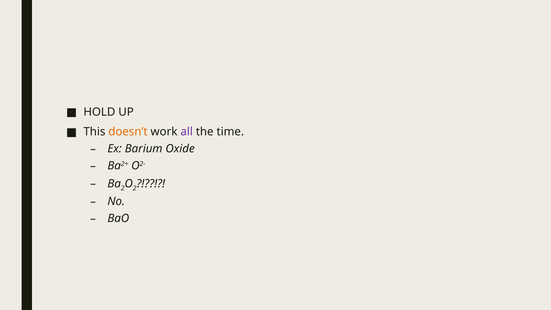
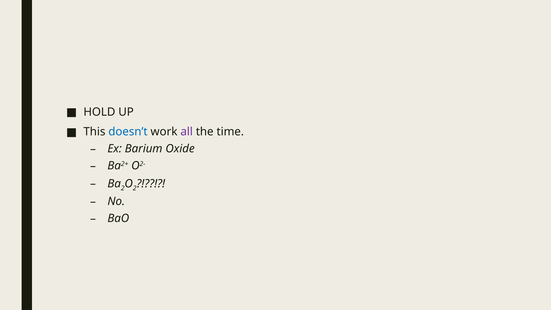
doesn’t colour: orange -> blue (128, 132)
